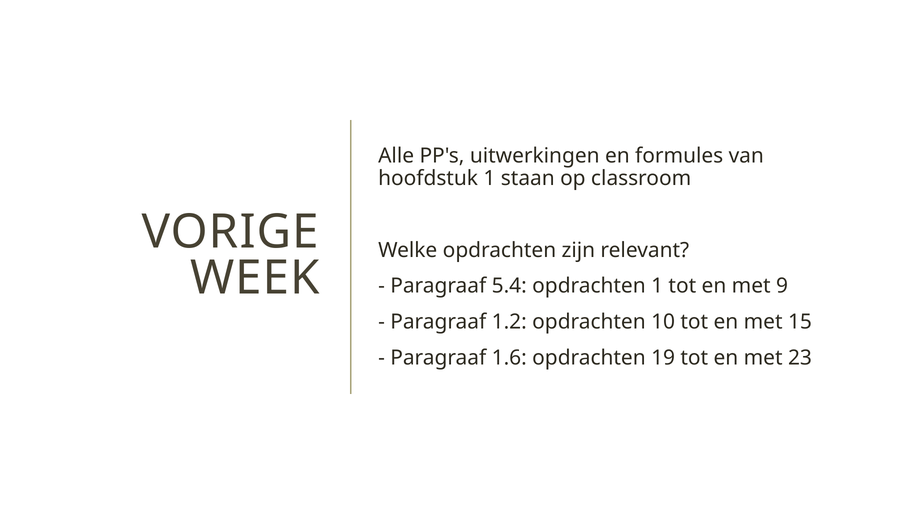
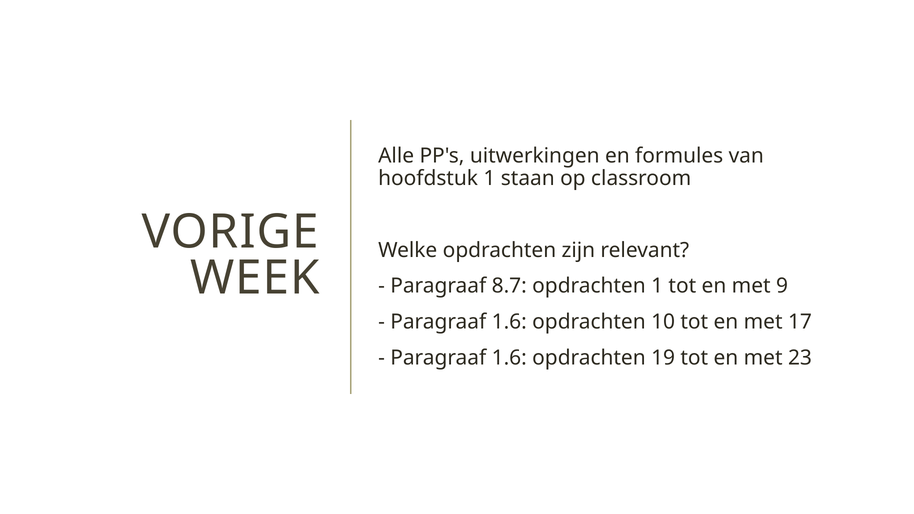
5.4: 5.4 -> 8.7 (509, 286)
1.2: 1.2 -> 1.6 (509, 322)
15: 15 -> 17 (800, 322)
